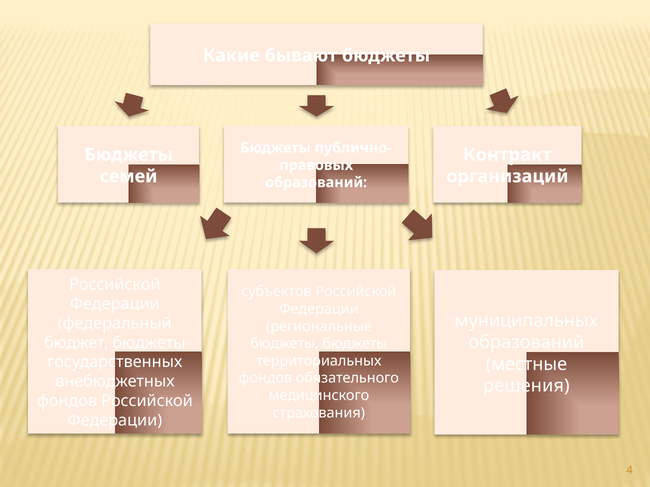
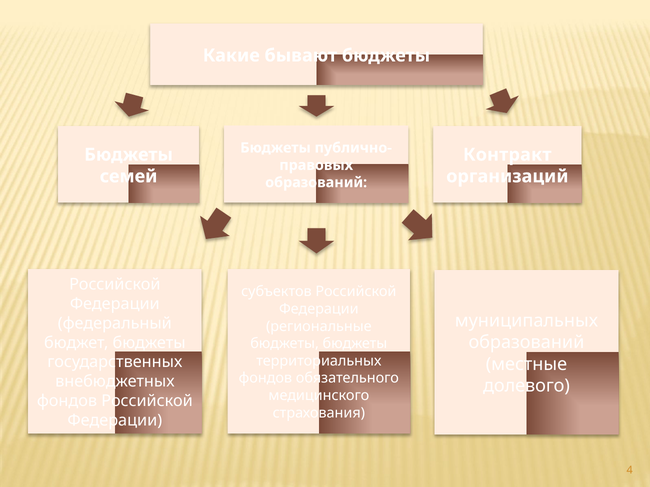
решения: решения -> долевого (526, 386)
